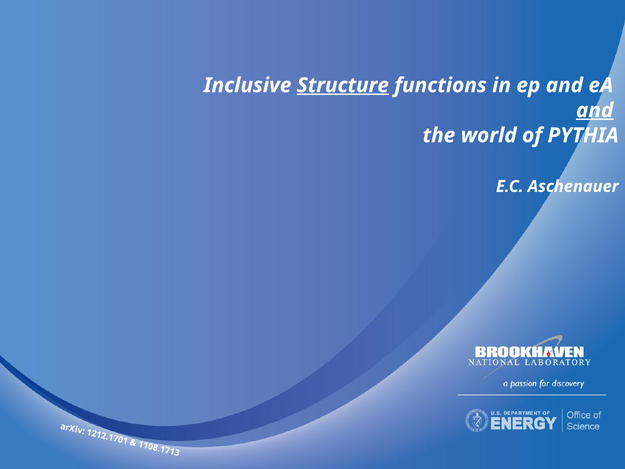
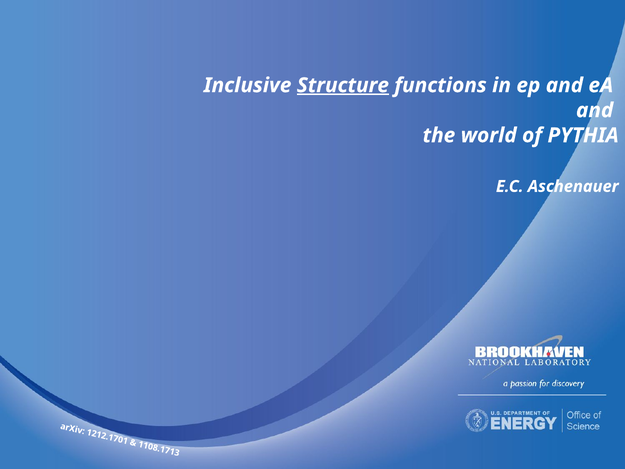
and underline: present -> none (595, 110)
